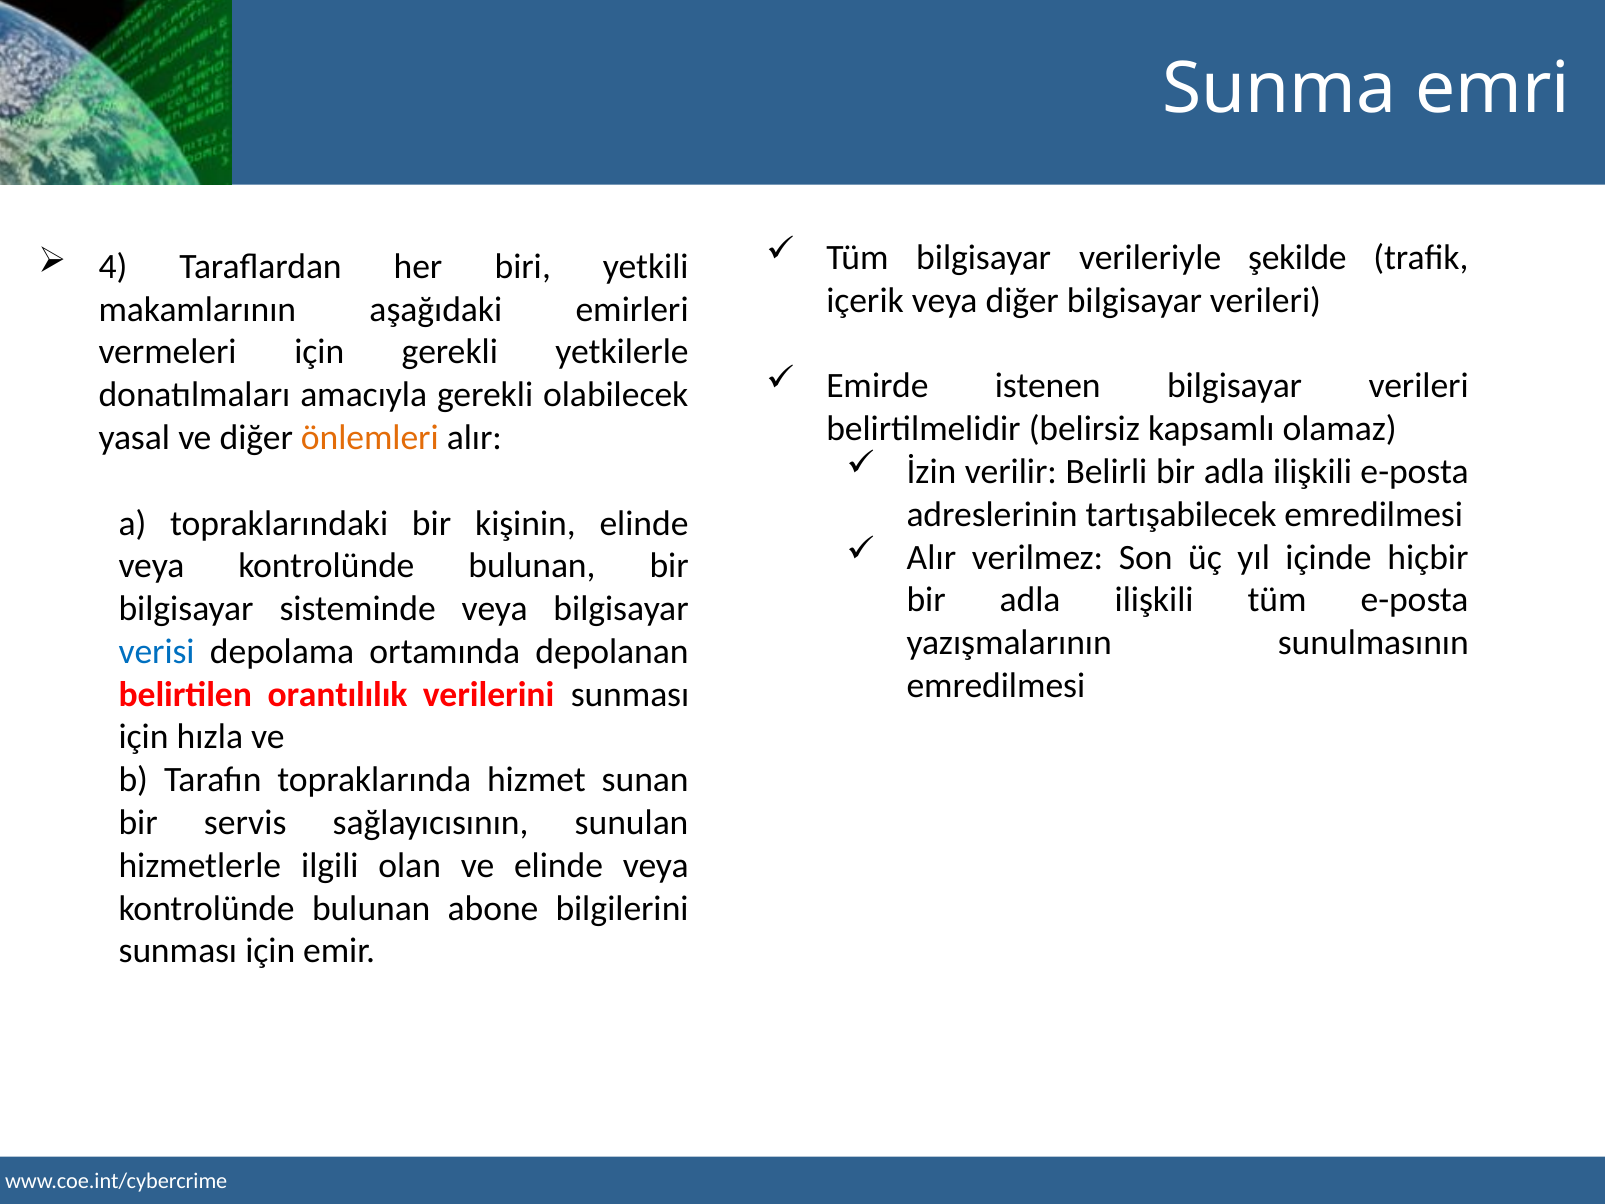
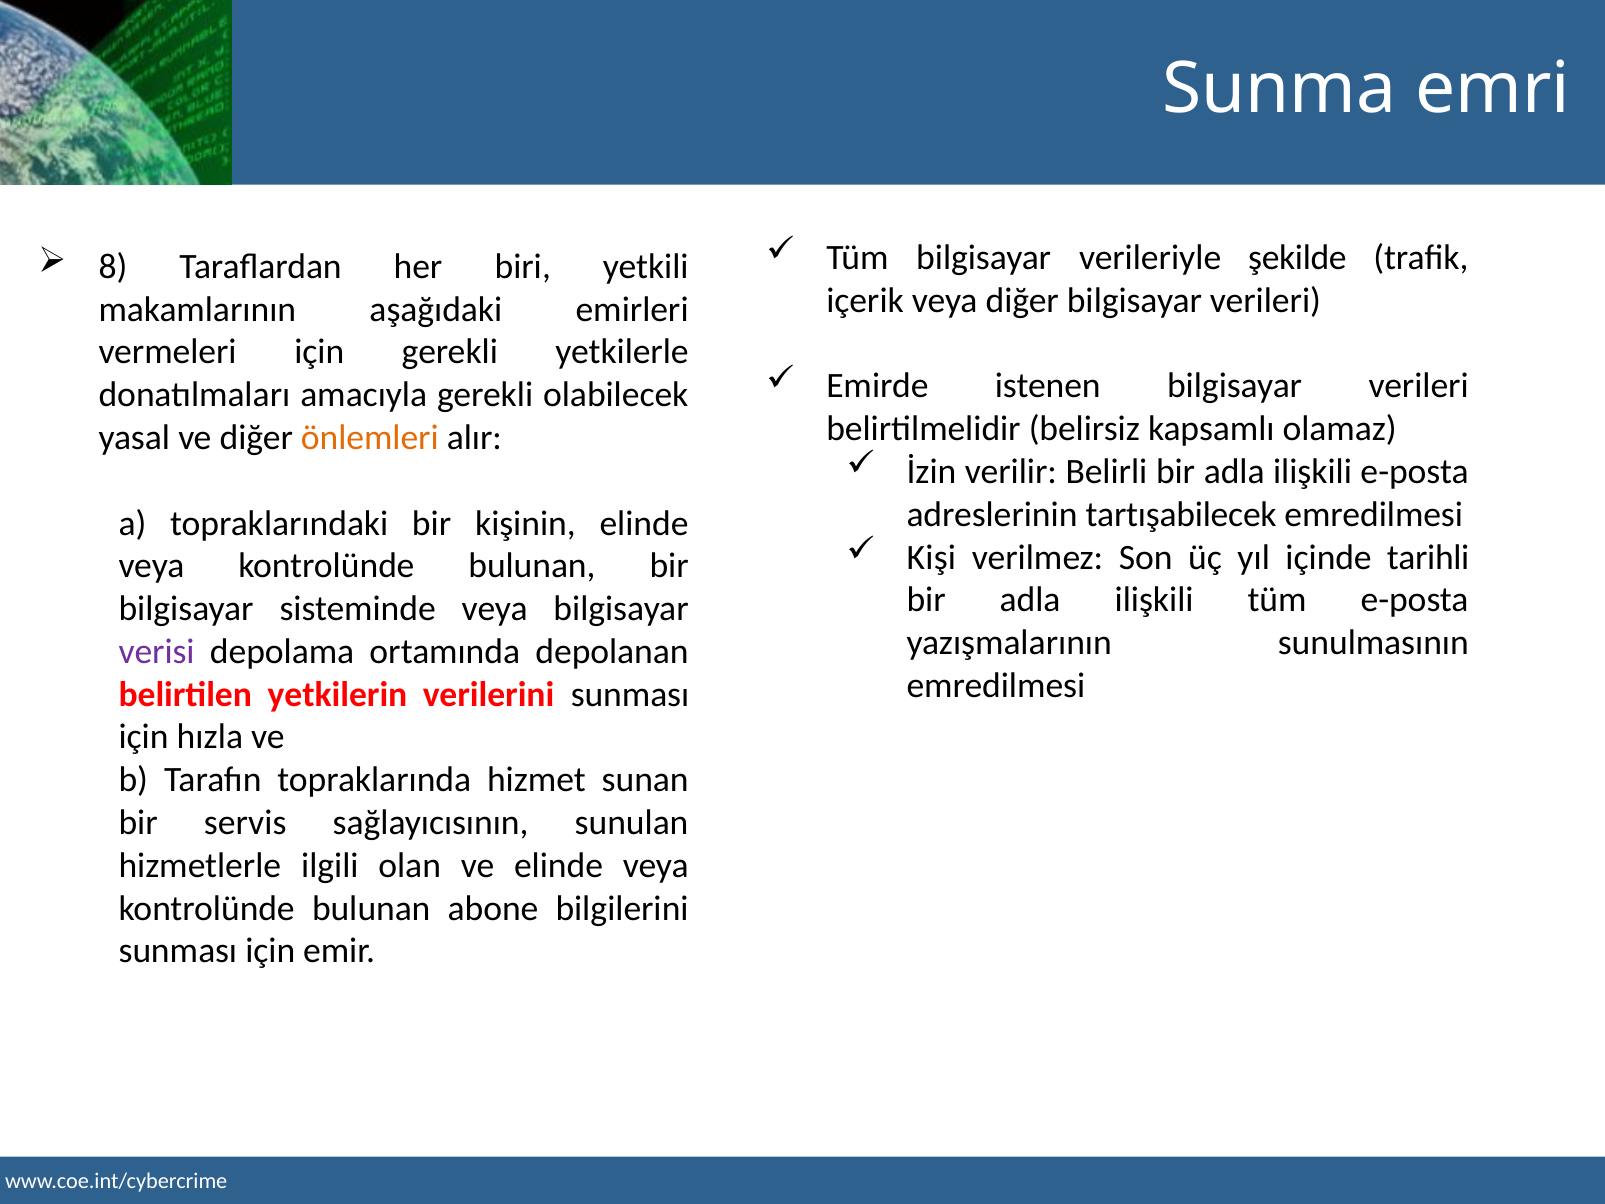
4: 4 -> 8 (113, 266)
Alır: Alır -> Kişi (931, 557)
hiçbir: hiçbir -> tarihli (1428, 557)
verisi colour: blue -> purple (157, 651)
orantılılık: orantılılık -> yetkilerin (337, 694)
